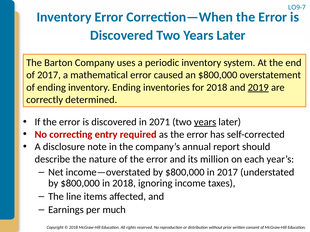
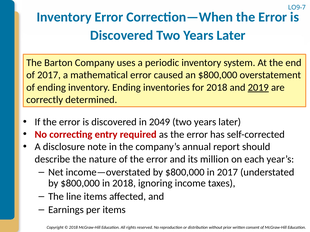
2071: 2071 -> 2049 (160, 122)
years underline: present -> none (205, 122)
per much: much -> items (114, 210)
